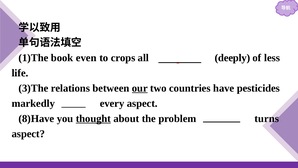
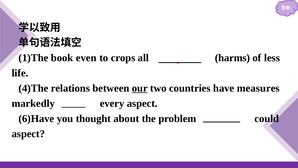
deeply: deeply -> harms (232, 58)
3)The: 3)The -> 4)The (33, 88)
pesticides: pesticides -> measures (258, 88)
8)Have: 8)Have -> 6)Have (36, 118)
thought underline: present -> none (93, 118)
turns: turns -> could (267, 118)
